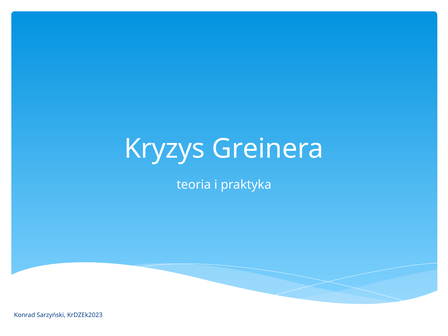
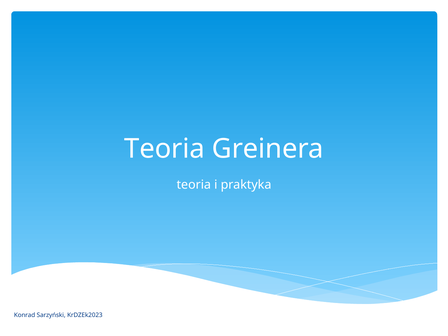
Kryzys: Kryzys -> Teoria (165, 149)
